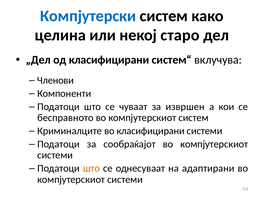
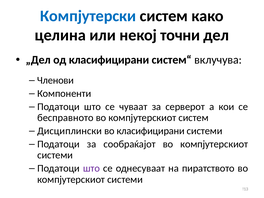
старо: старо -> точни (180, 35)
извршен: извршен -> серверот (185, 107)
Криминалците: Криминалците -> Дисциплински (70, 131)
што colour: orange -> purple (91, 168)
адаптирани: адаптирани -> пиратството (208, 168)
